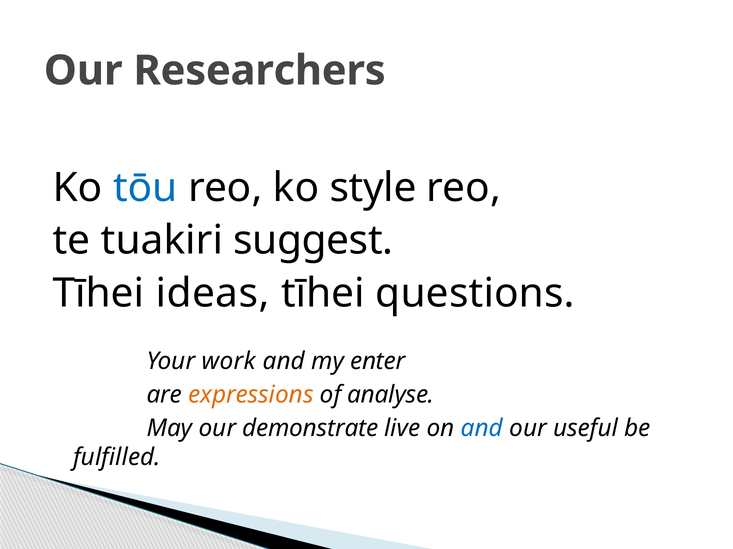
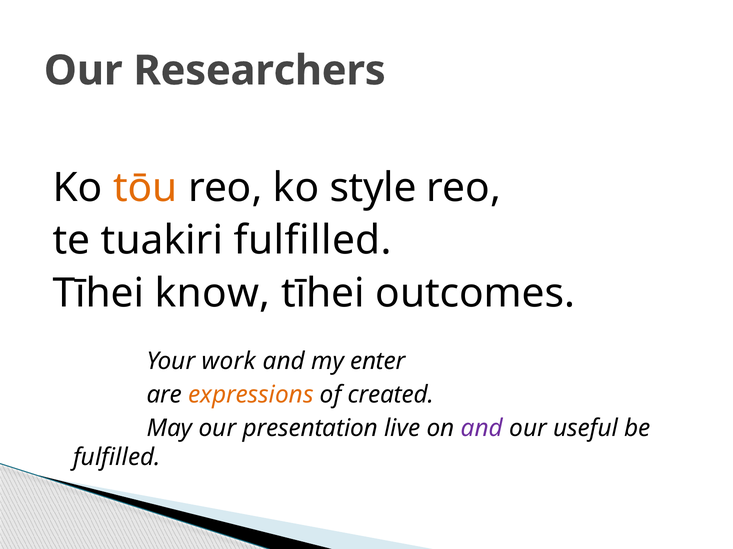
tōu colour: blue -> orange (145, 188)
tuakiri suggest: suggest -> fulfilled (313, 241)
ideas: ideas -> know (213, 294)
questions: questions -> outcomes (475, 294)
analyse: analyse -> created (391, 395)
demonstrate: demonstrate -> presentation (310, 429)
and colour: blue -> purple (482, 429)
